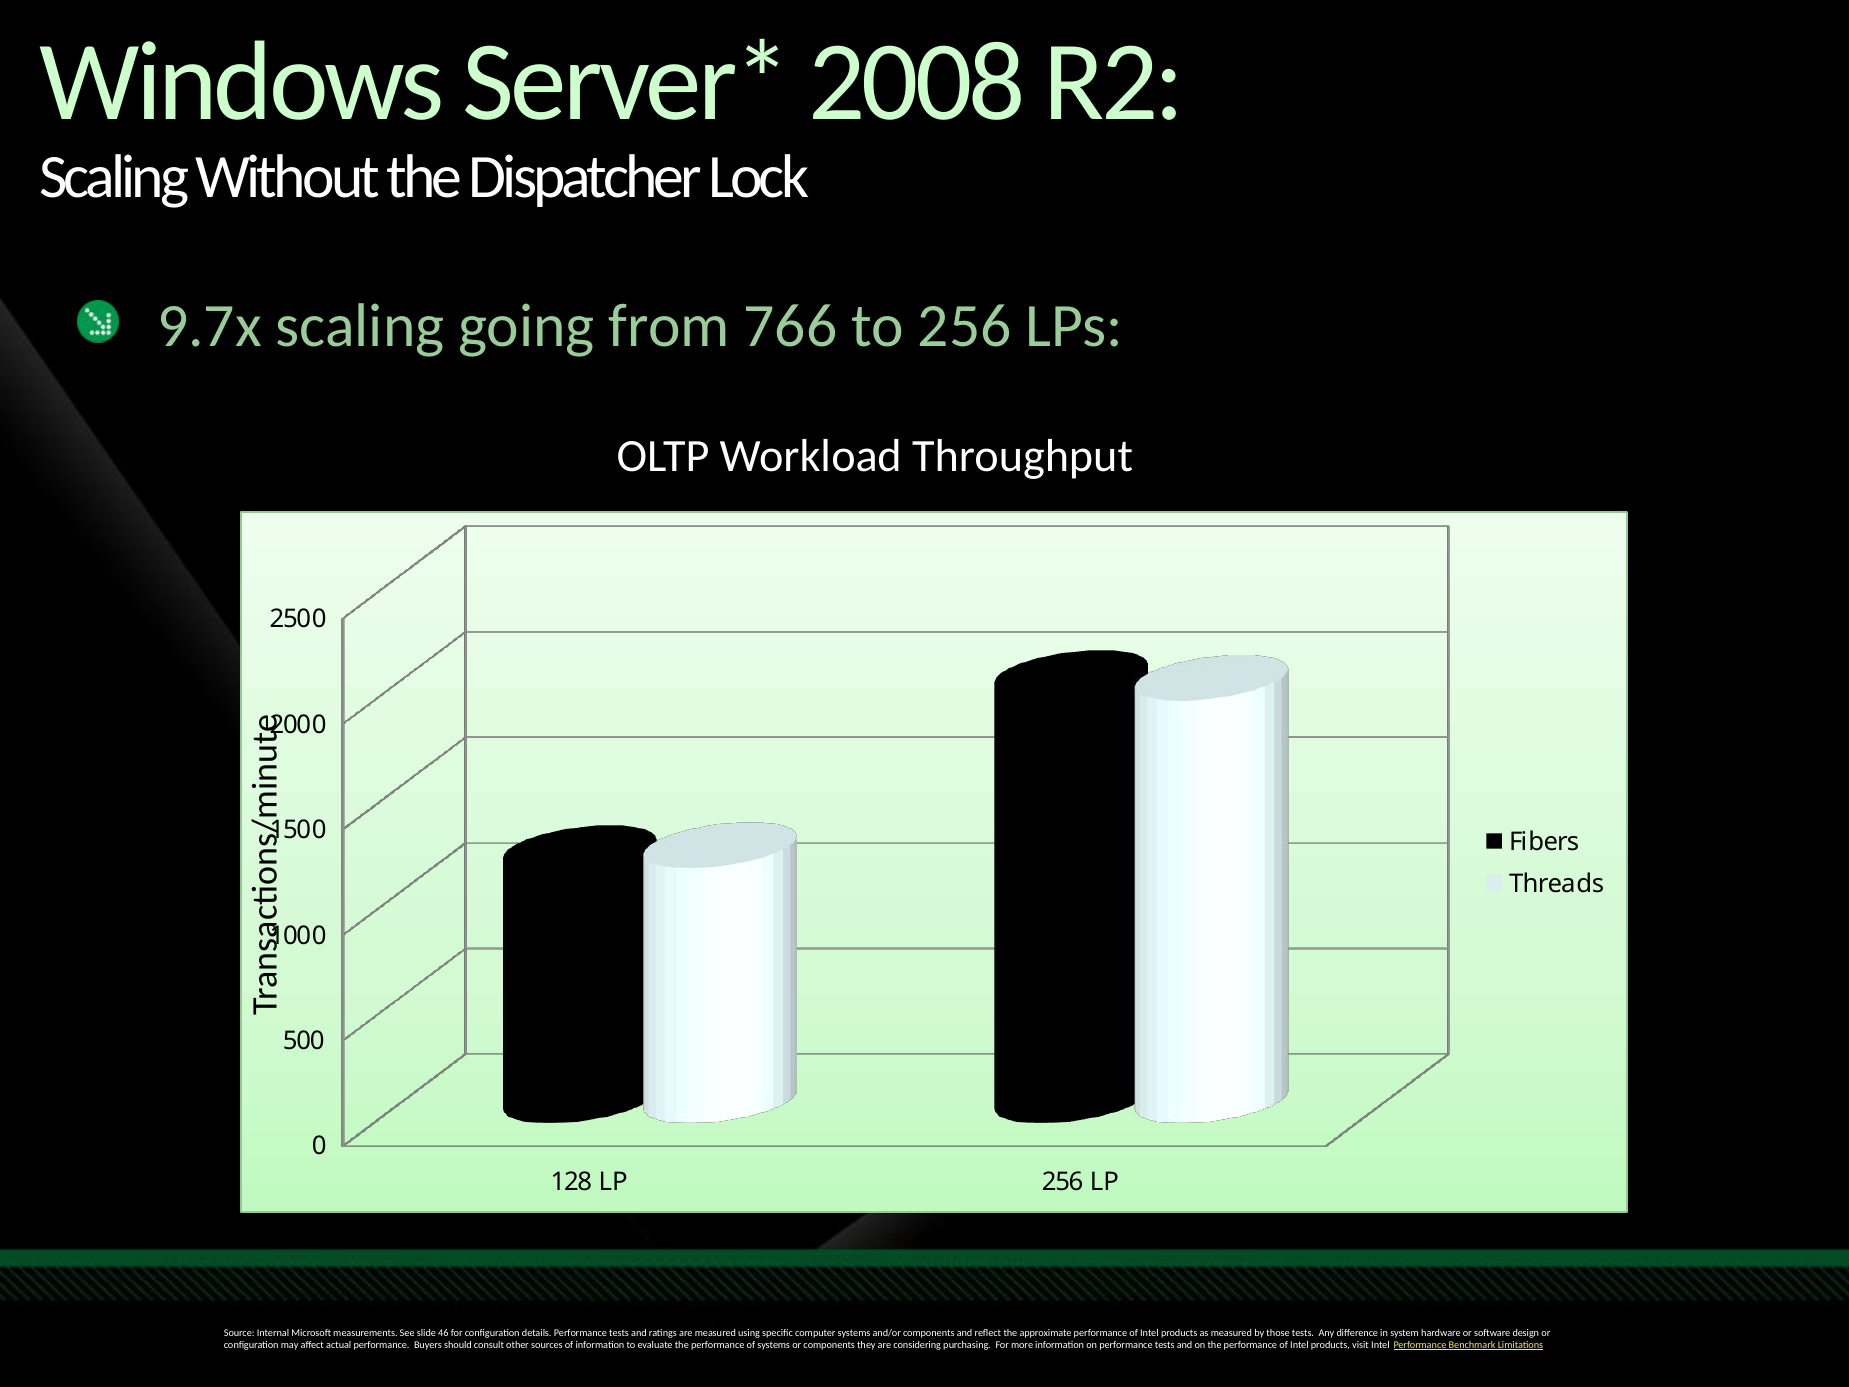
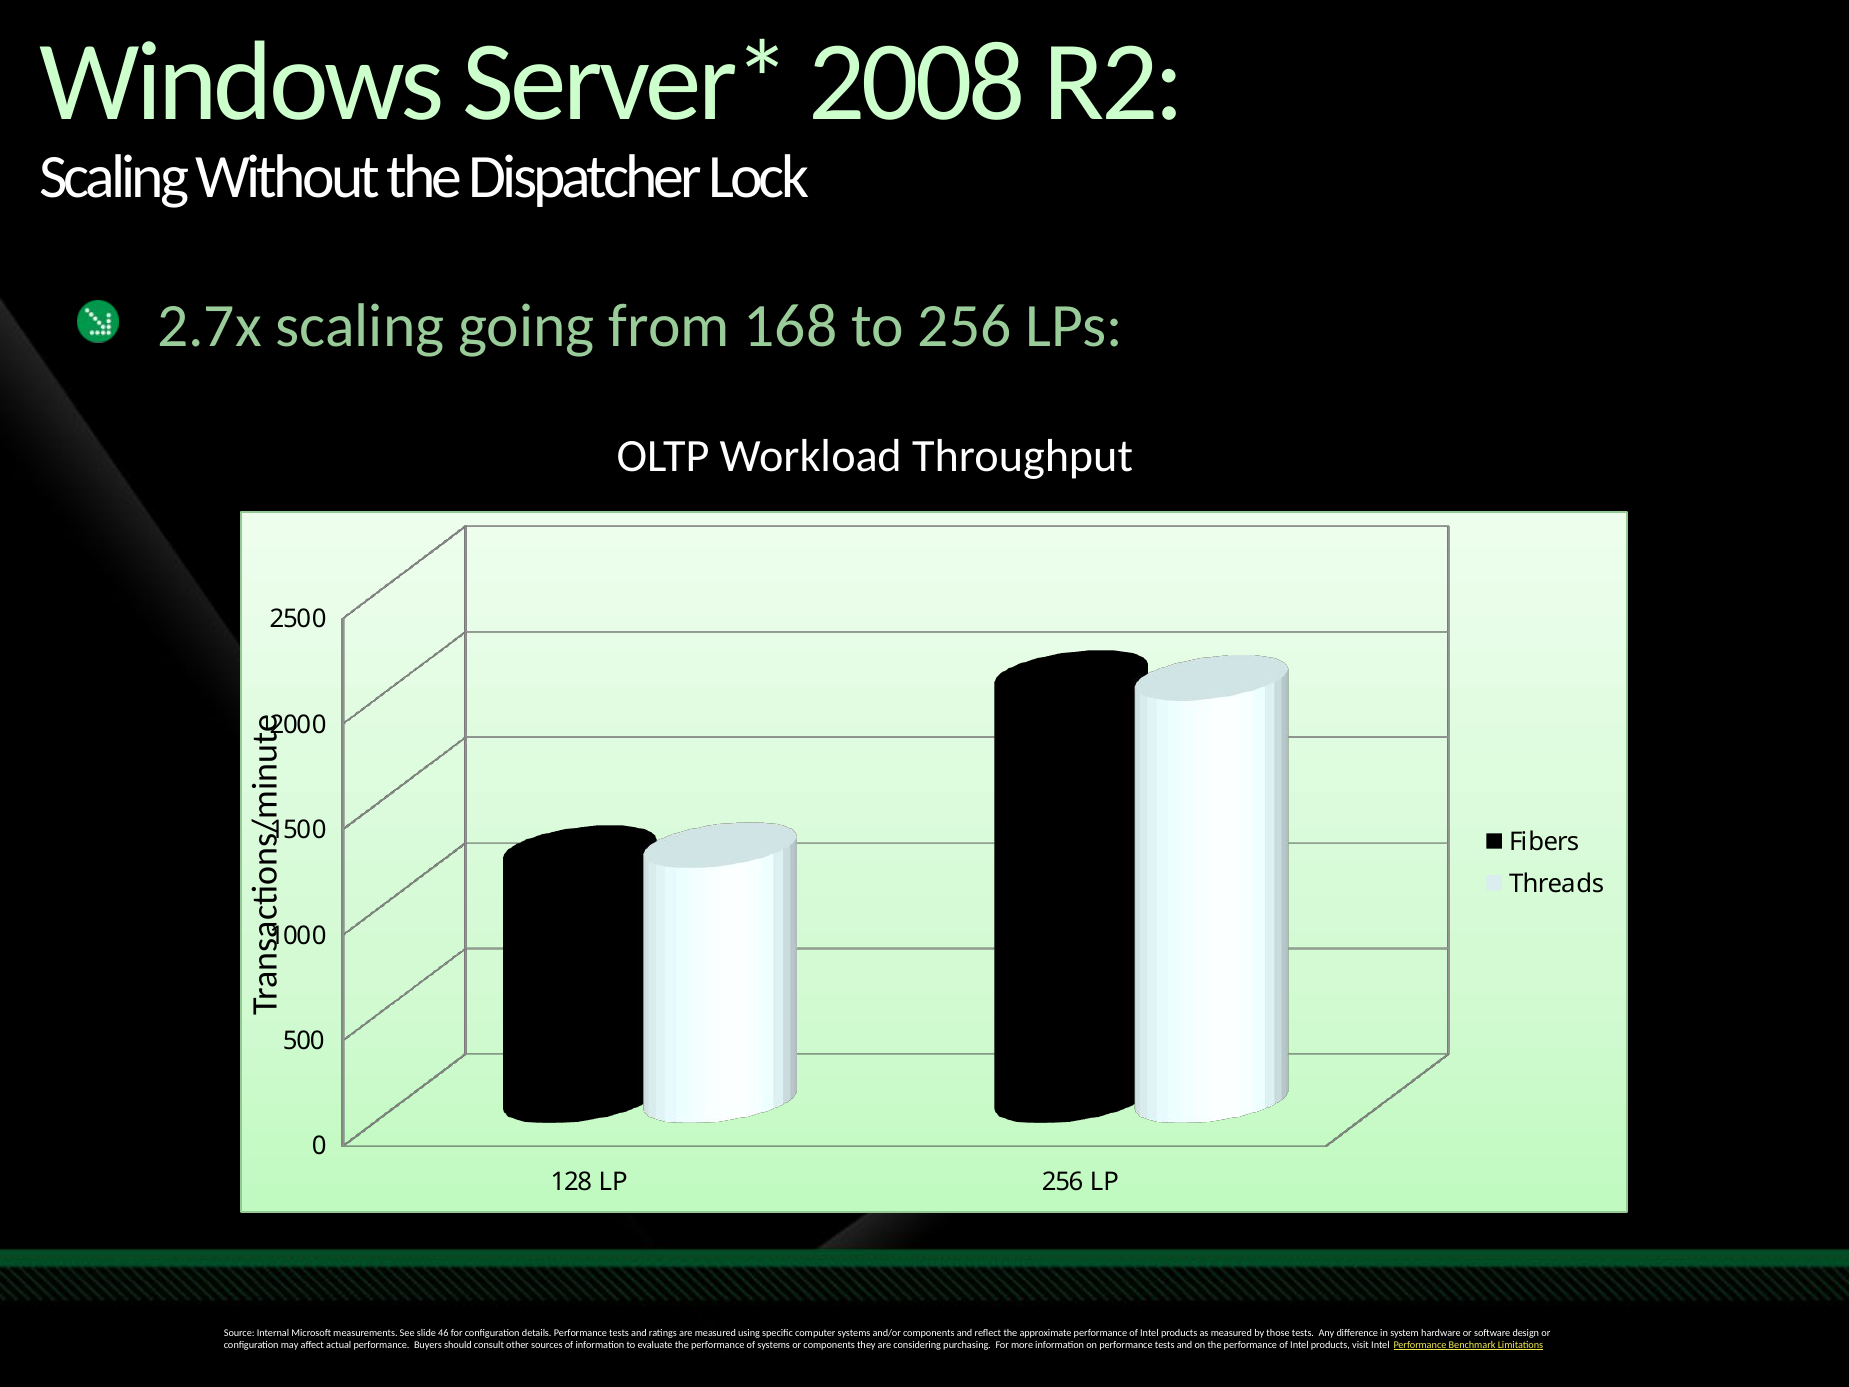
9.7x: 9.7x -> 2.7x (210, 326)
766: 766 -> 168 (790, 326)
